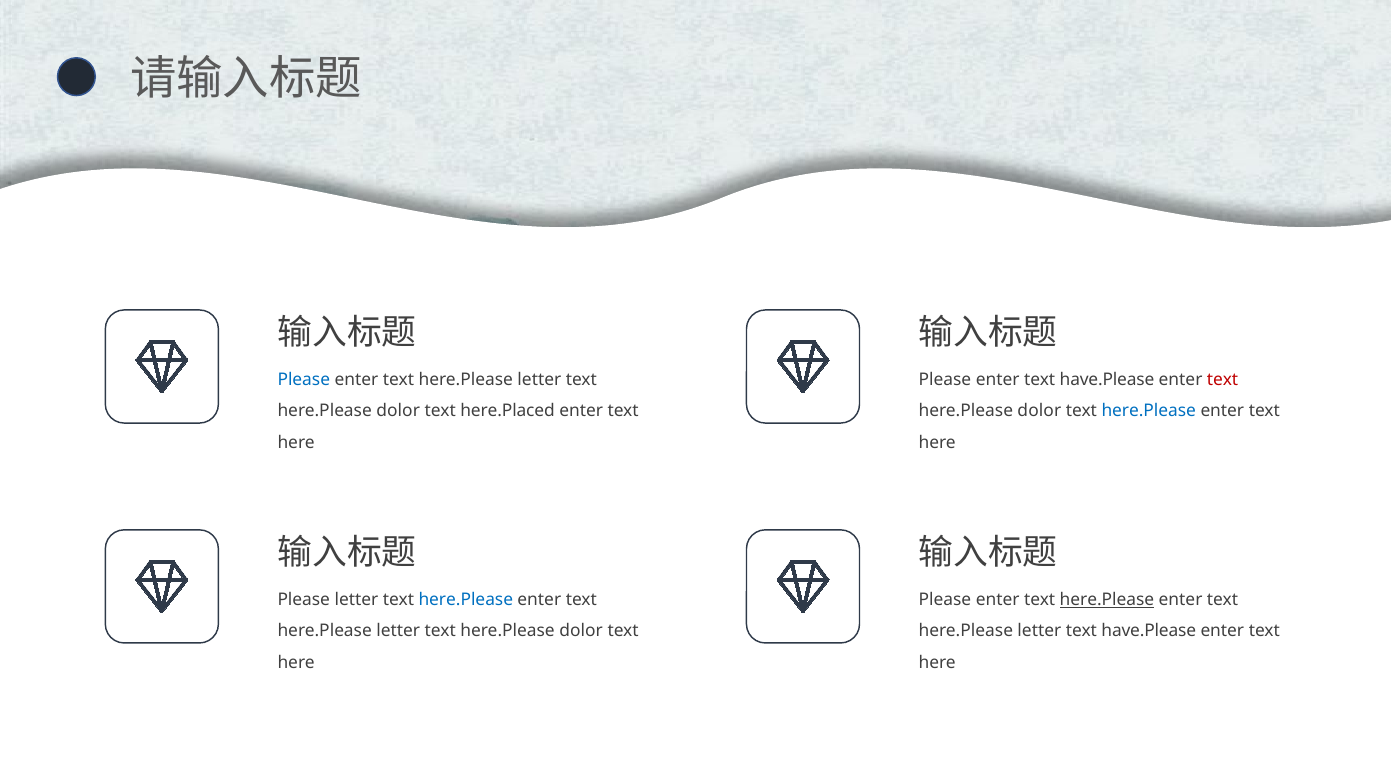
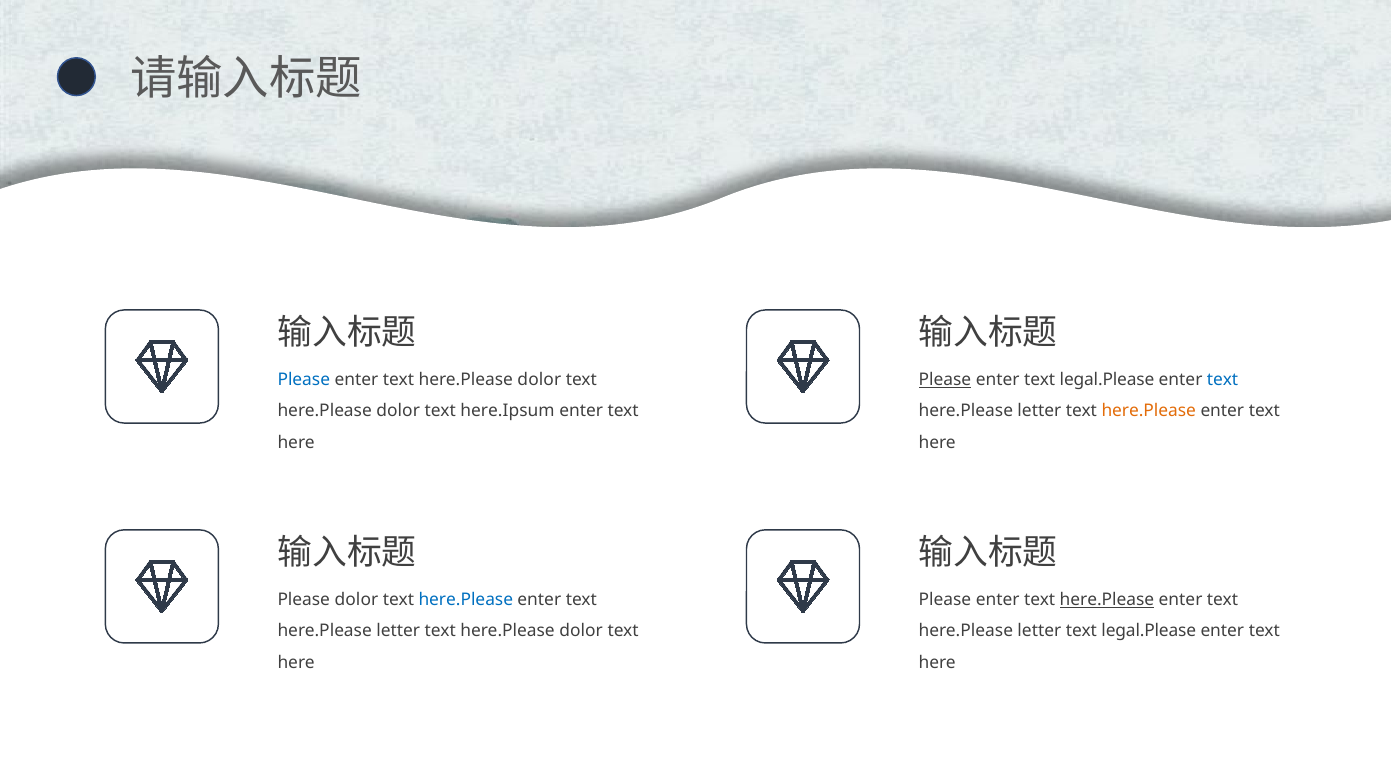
letter: letter -> dolor (539, 380)
Please underline: none -> present (945, 380)
enter text have.Please: have.Please -> legal.Please (1107, 380)
text colour: red -> blue (1223, 380)
here.Placed: here.Placed -> here.Ipsum (508, 411)
dolor: dolor -> letter (1039, 411)
here.Please colour: blue -> orange (1149, 411)
Please letter: letter -> dolor (356, 599)
have.Please: have.Please -> legal.Please (1149, 631)
